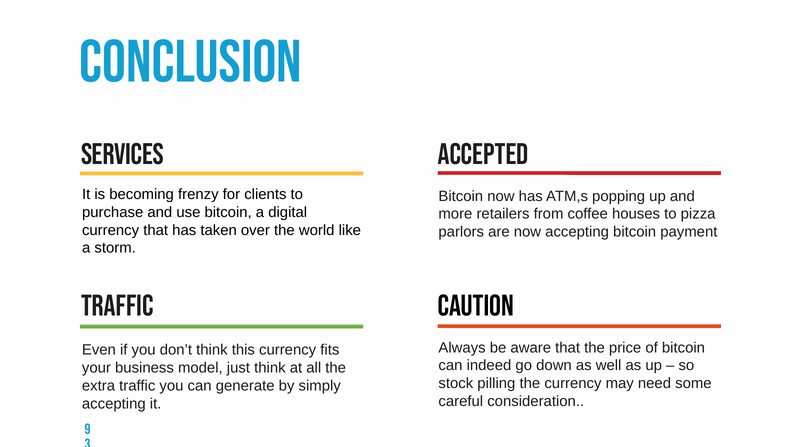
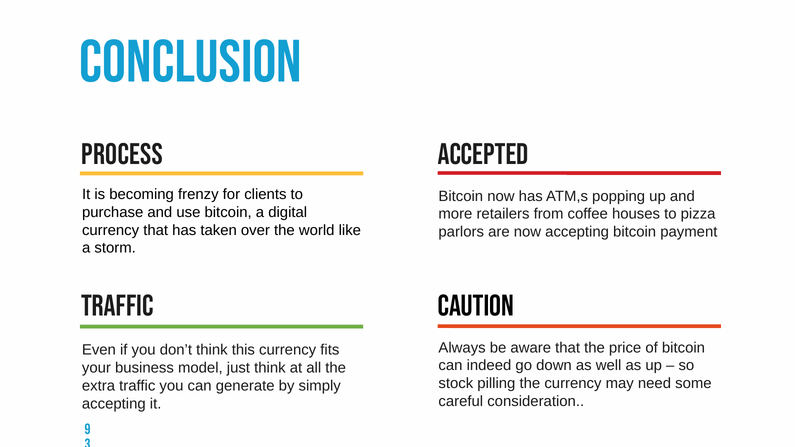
Services: Services -> Process (122, 155)
